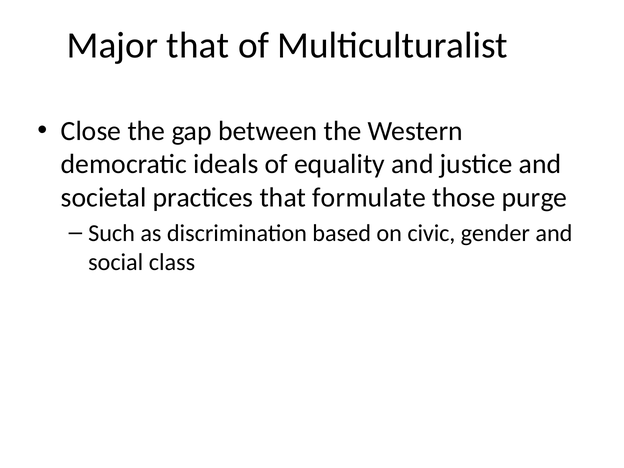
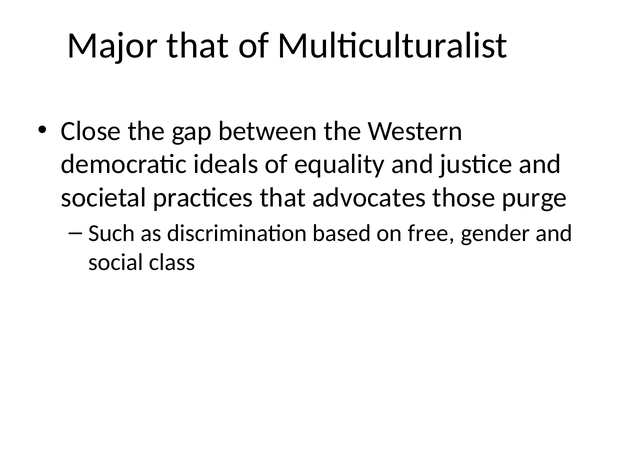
formulate: formulate -> advocates (369, 197)
civic: civic -> free (431, 233)
